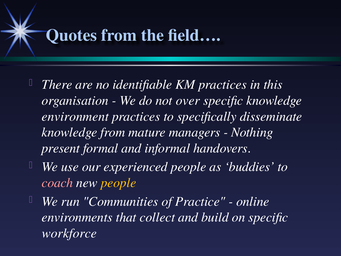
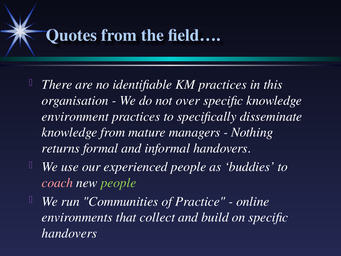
present: present -> returns (61, 148)
people colour: yellow -> light green (118, 183)
workforce: workforce -> handovers (69, 233)
